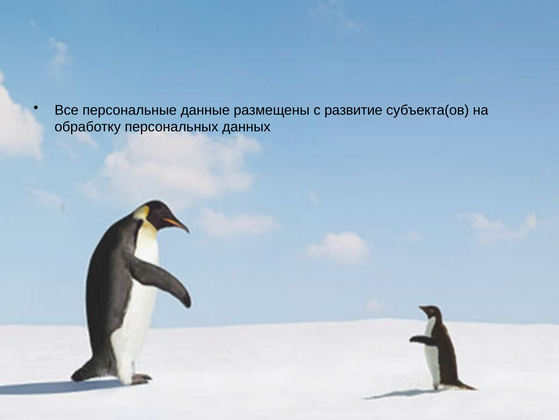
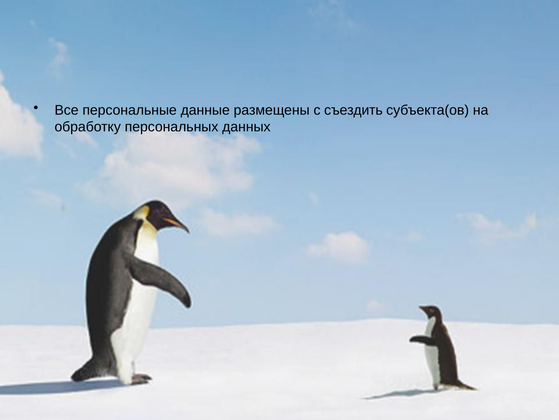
развитие: развитие -> съездить (353, 110)
